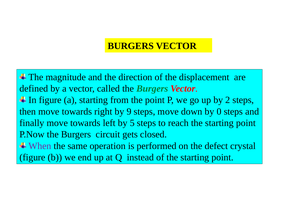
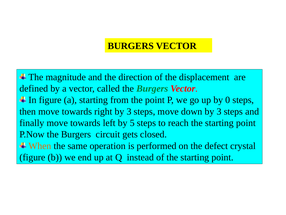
2: 2 -> 0 (228, 100)
right by 9: 9 -> 3 (129, 111)
down by 0: 0 -> 3 (219, 111)
When colour: purple -> orange (40, 146)
